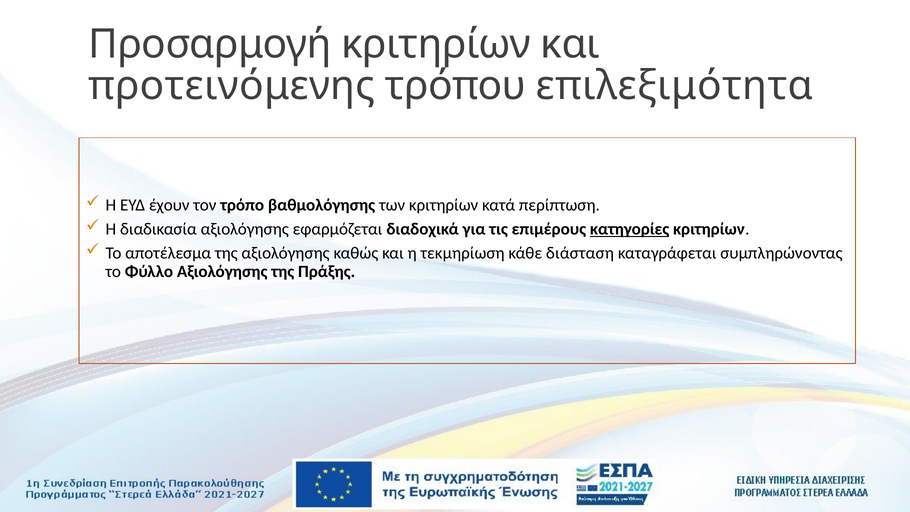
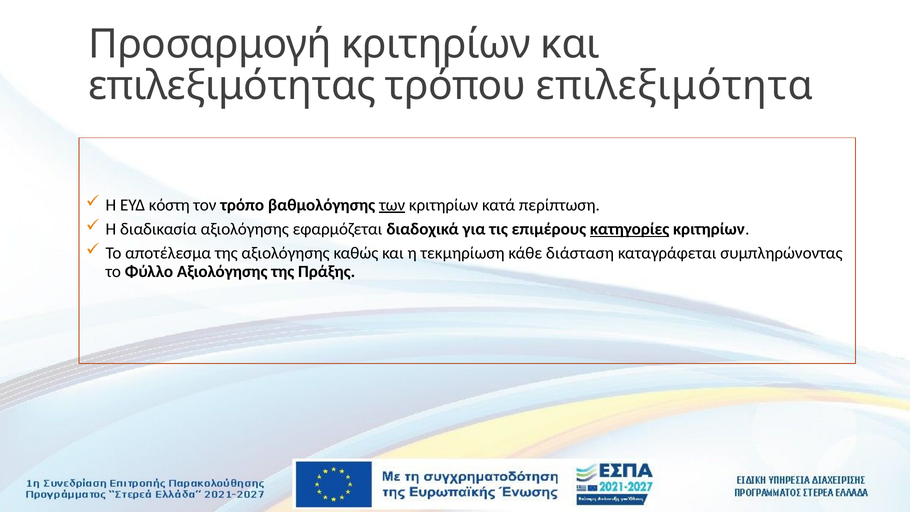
προτεινόμενης: προτεινόμενης -> επιλεξιμότητας (232, 86)
έχουν: έχουν -> κόστη (169, 205)
των underline: none -> present (392, 205)
